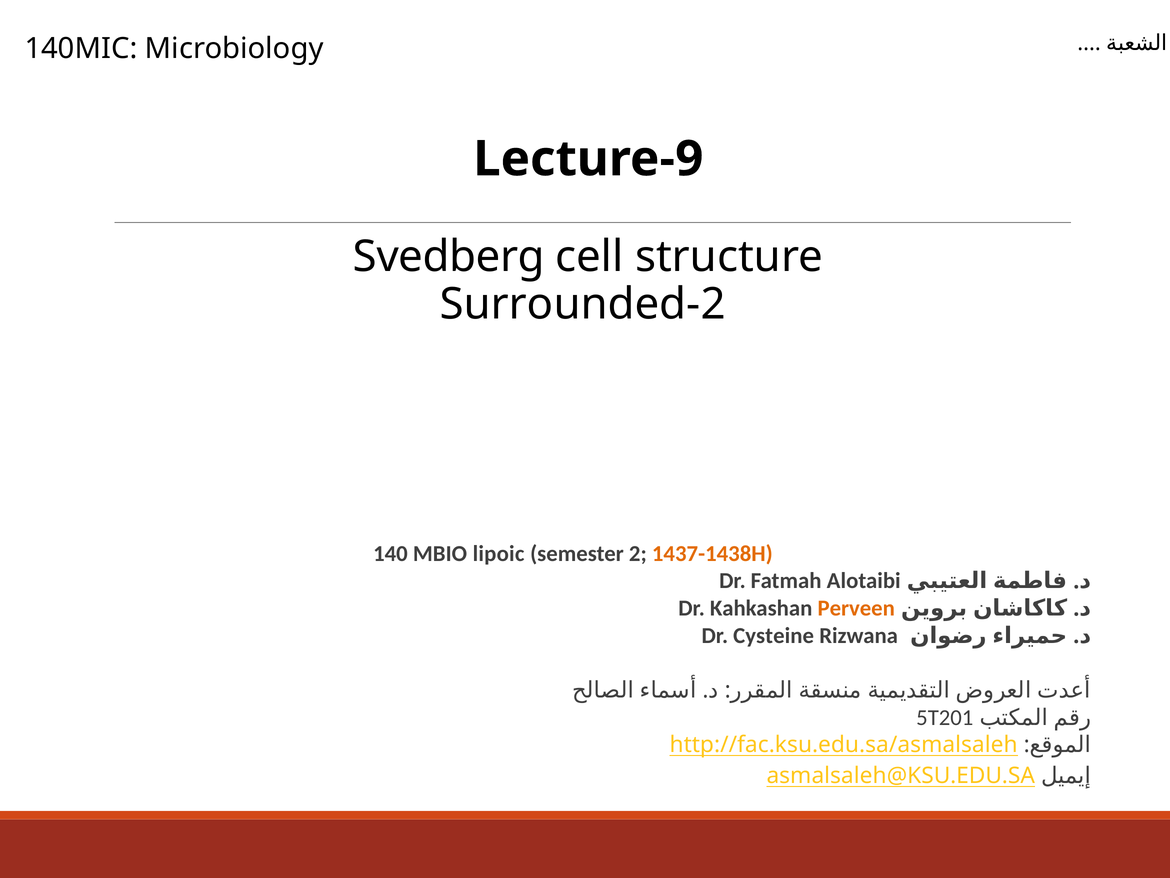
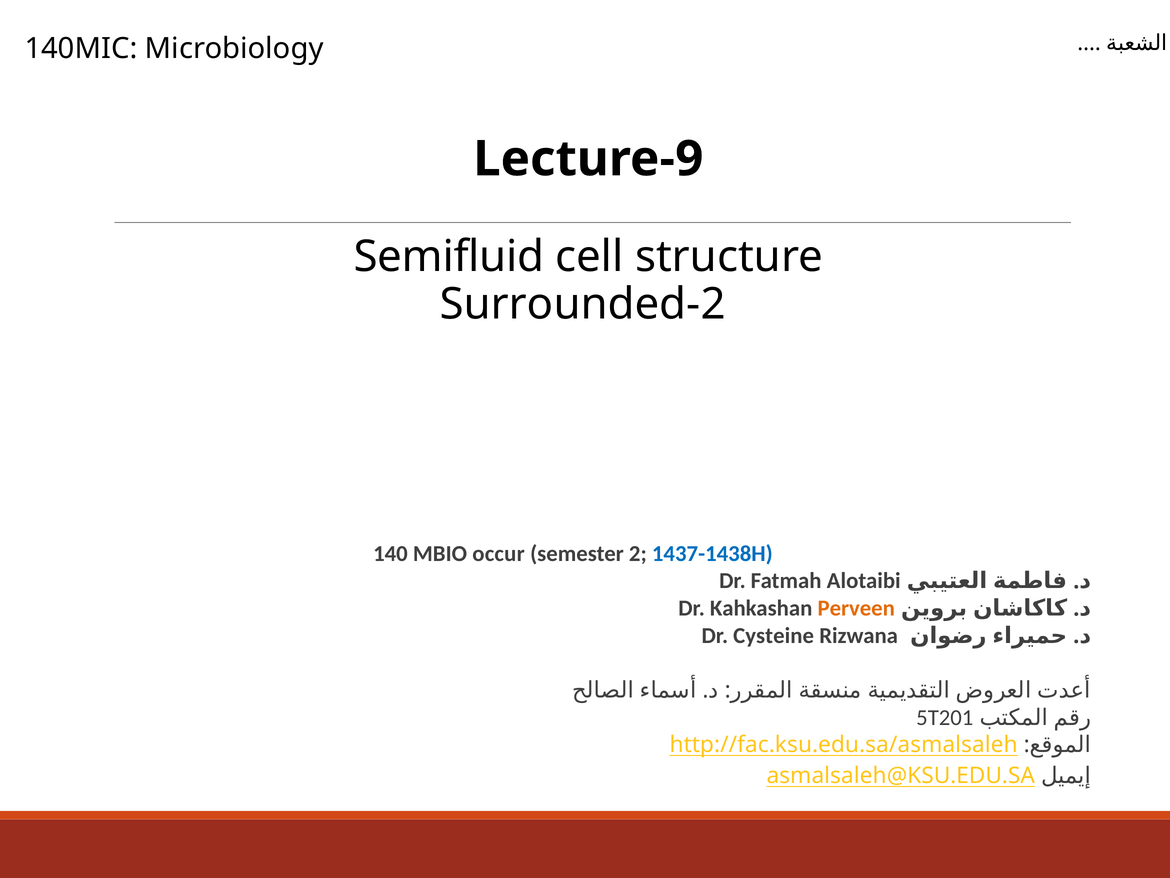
Svedberg: Svedberg -> Semifluid (449, 257)
lipoic: lipoic -> occur (499, 553)
1437-1438H colour: orange -> blue (712, 553)
